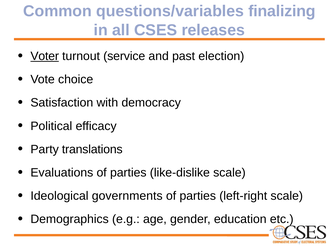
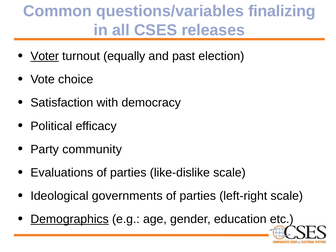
service: service -> equally (124, 56)
translations: translations -> community (92, 149)
Demographics underline: none -> present (70, 219)
